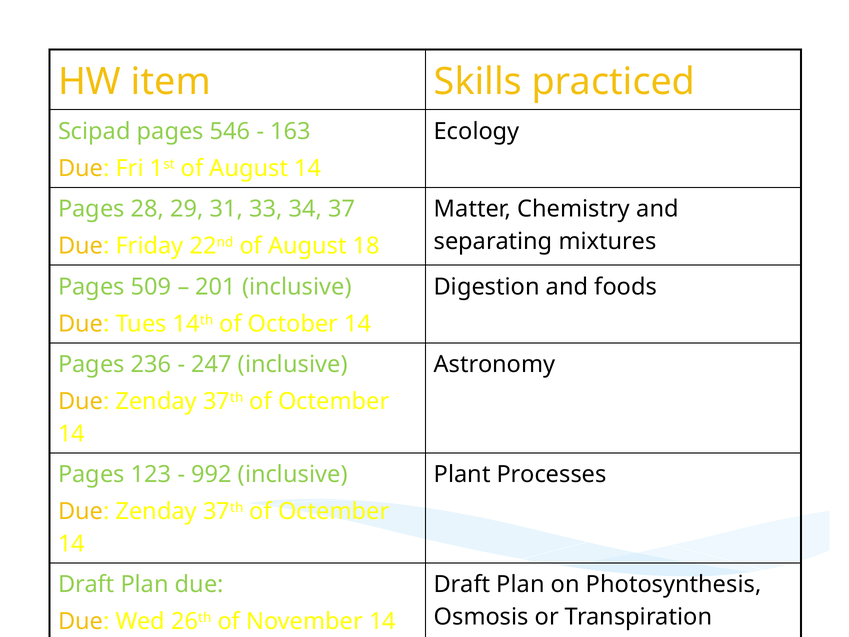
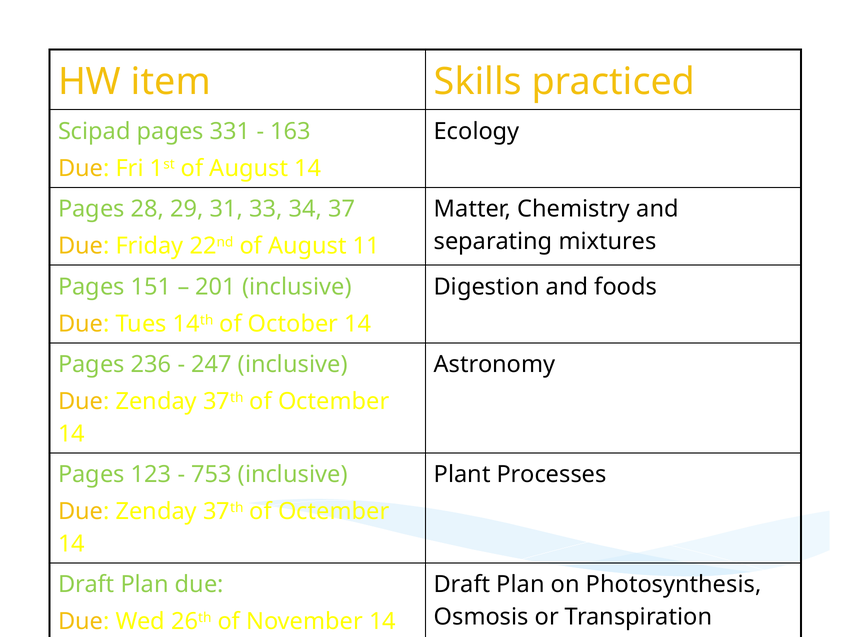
546: 546 -> 331 (230, 131)
18: 18 -> 11 (366, 246)
509: 509 -> 151 (151, 287)
992: 992 -> 753 (212, 474)
